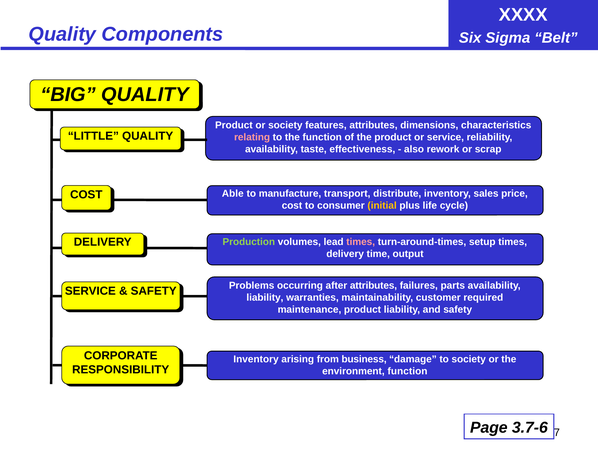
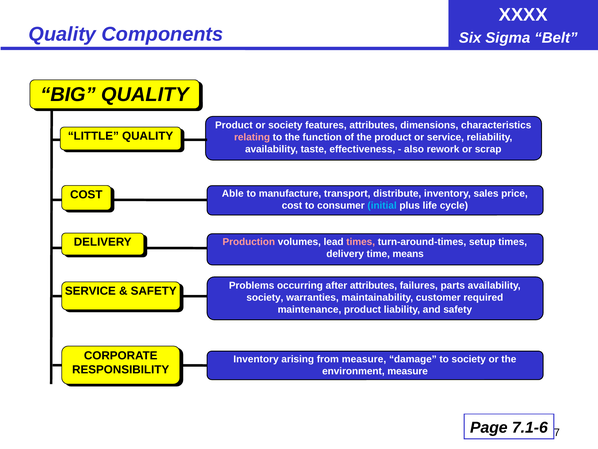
initial colour: yellow -> light blue (382, 205)
Production colour: light green -> pink (249, 242)
output: output -> means (408, 254)
liability: liability -> society (265, 297)
from business: business -> measure (364, 359)
environment function: function -> measure (408, 371)
3.7-6: 3.7-6 -> 7.1-6 (530, 427)
